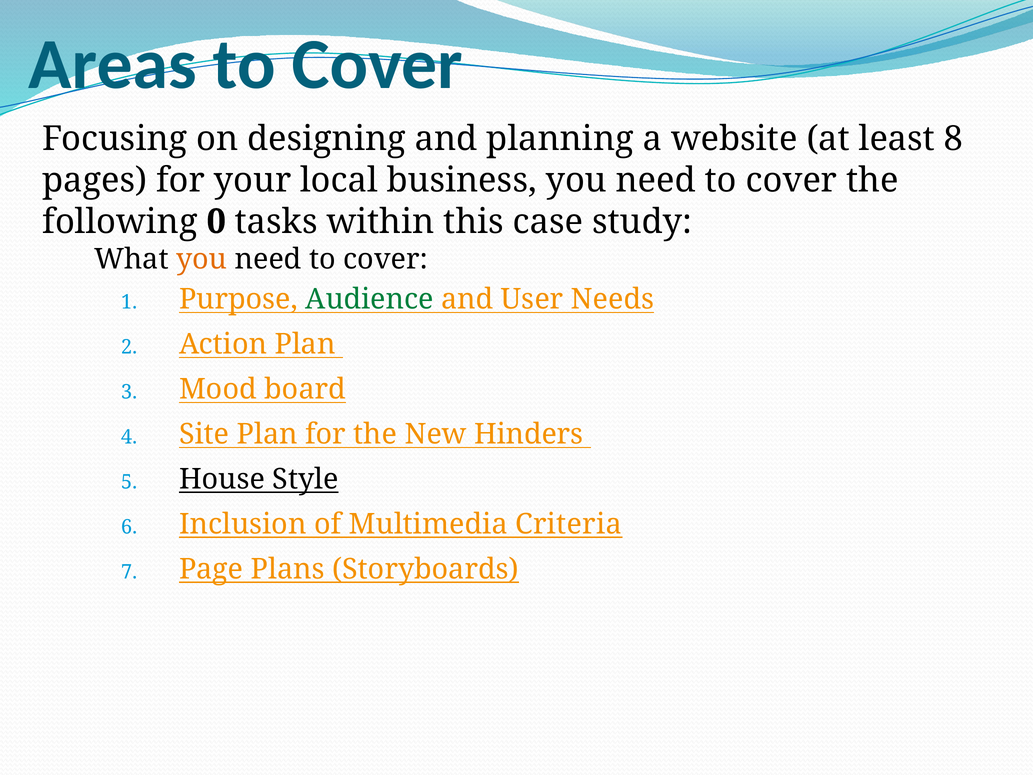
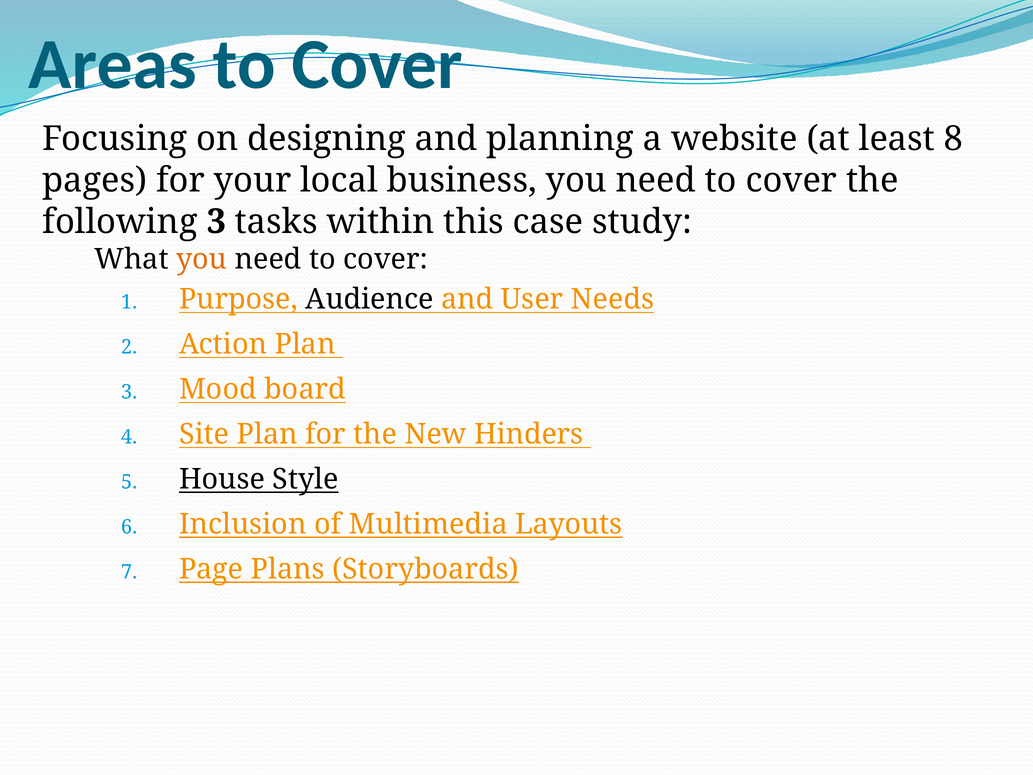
following 0: 0 -> 3 (216, 222)
Audience colour: green -> black (370, 299)
Criteria: Criteria -> Layouts (569, 524)
